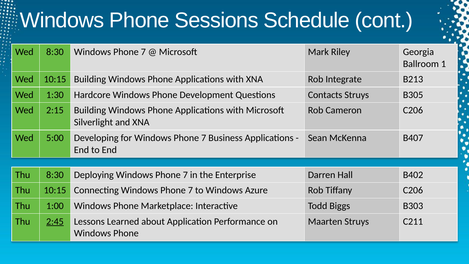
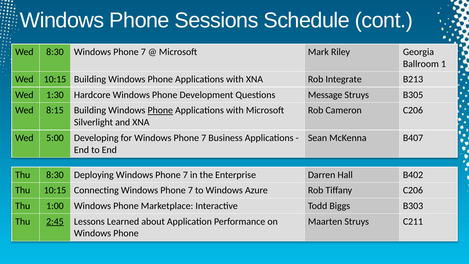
Contacts: Contacts -> Message (325, 95)
2:15: 2:15 -> 8:15 (55, 110)
Phone underline: none -> present (160, 110)
